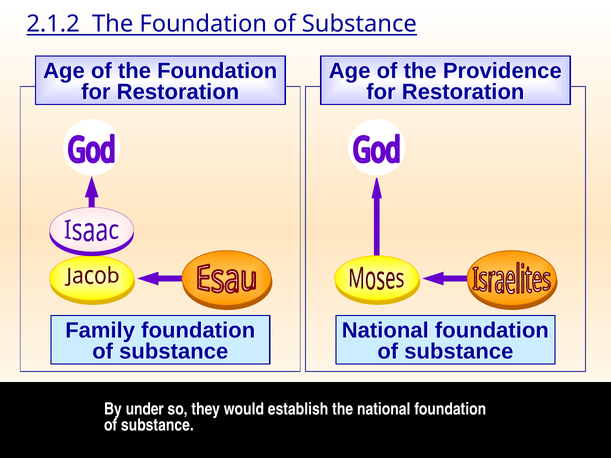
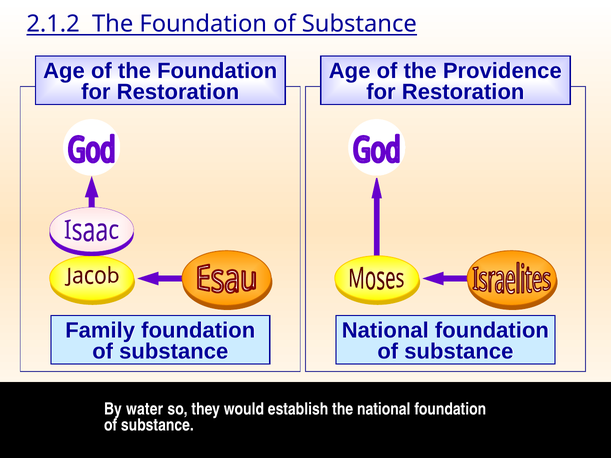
under: under -> water (145, 409)
